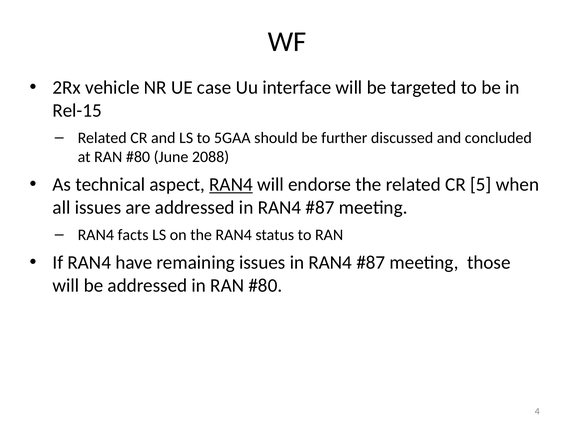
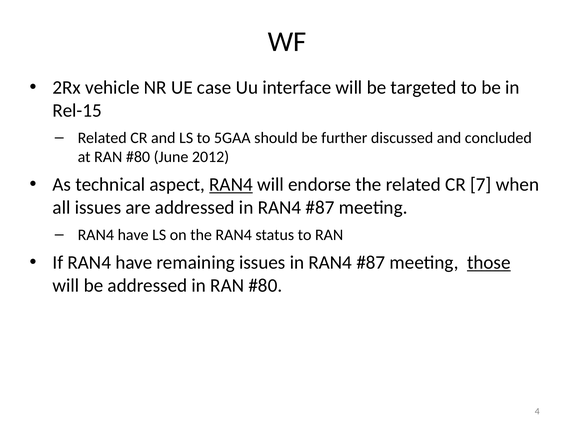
2088: 2088 -> 2012 (211, 157)
5: 5 -> 7 (481, 184)
facts: facts -> have (133, 235)
those underline: none -> present (489, 262)
